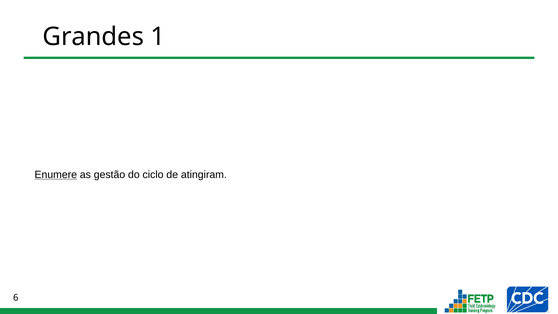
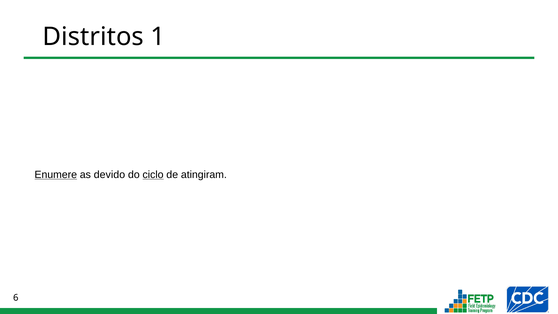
Grandes: Grandes -> Distritos (93, 37)
gestão: gestão -> devido (109, 175)
ciclo underline: none -> present (153, 175)
